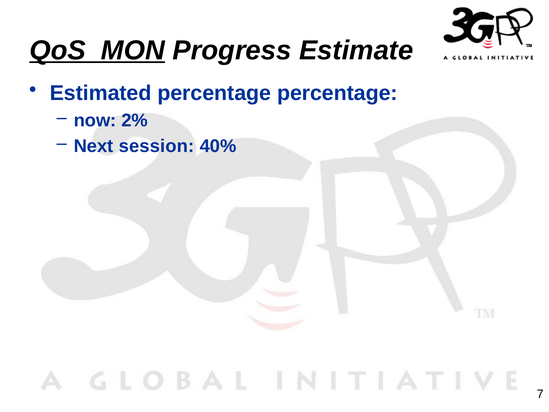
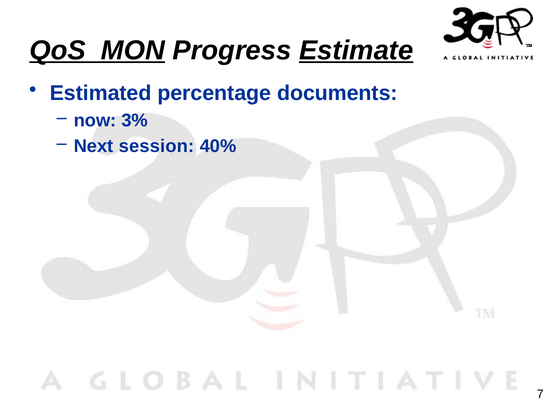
Estimate underline: none -> present (356, 50)
percentage percentage: percentage -> documents (337, 93)
2%: 2% -> 3% (135, 120)
